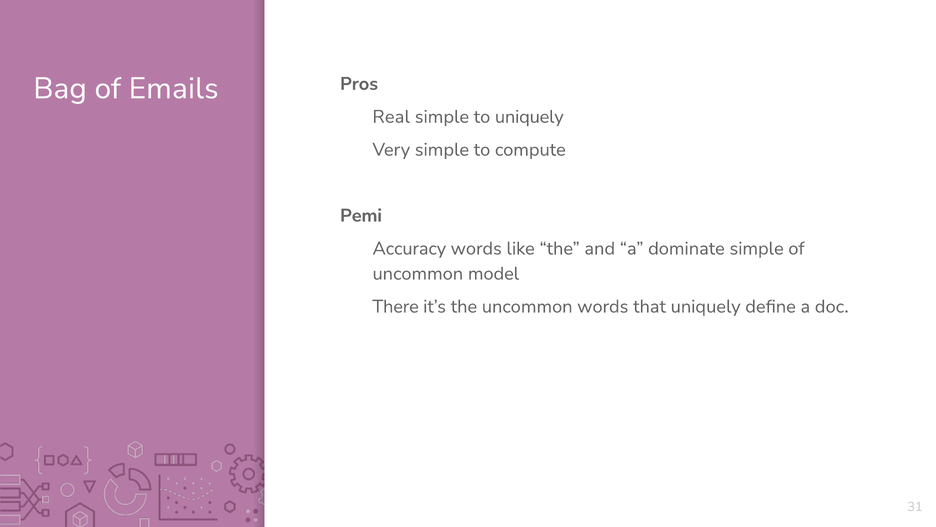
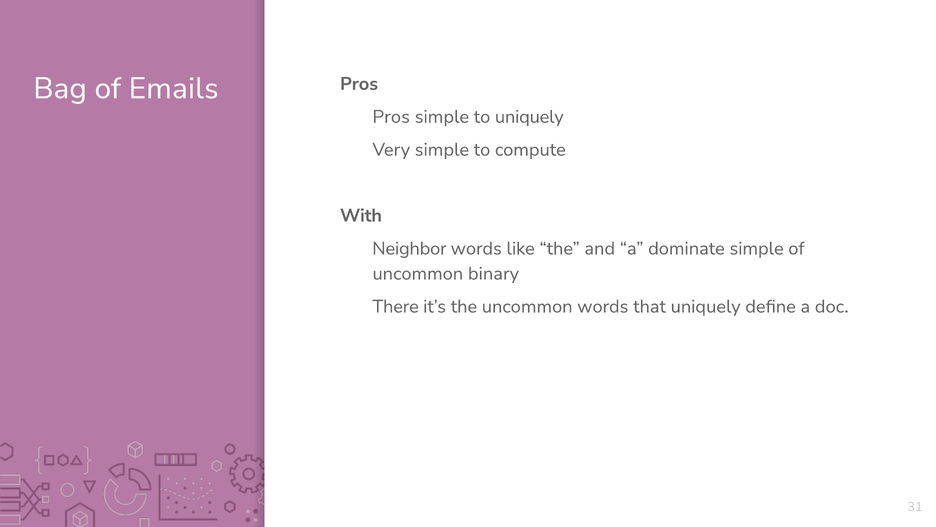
Real: Real -> Pros (391, 117)
Pemi: Pemi -> With (361, 215)
Accuracy: Accuracy -> Neighbor (409, 248)
model: model -> binary (493, 273)
